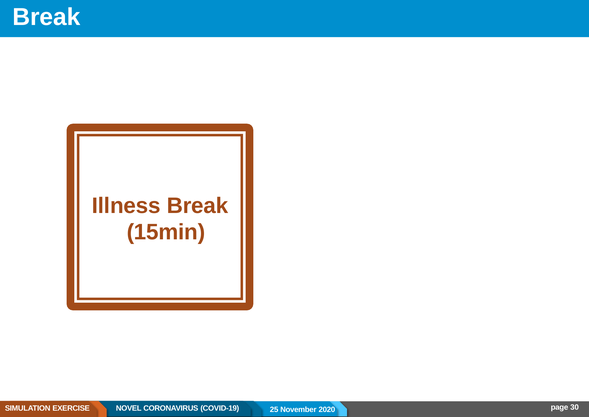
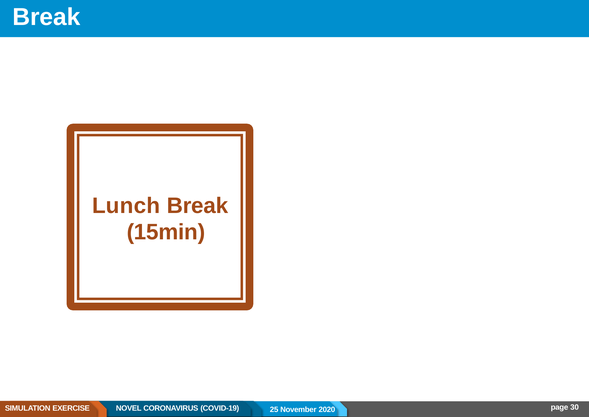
Illness: Illness -> Lunch (126, 206)
